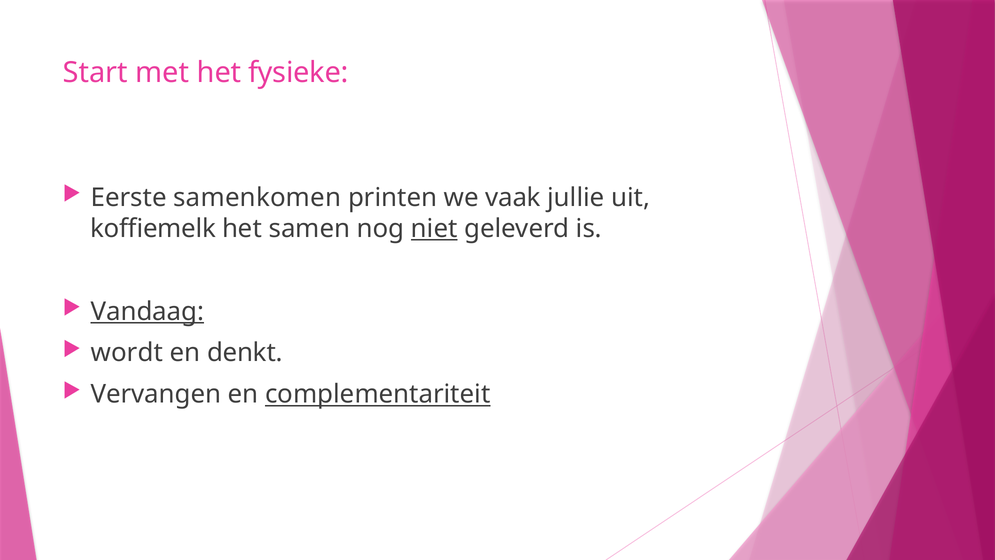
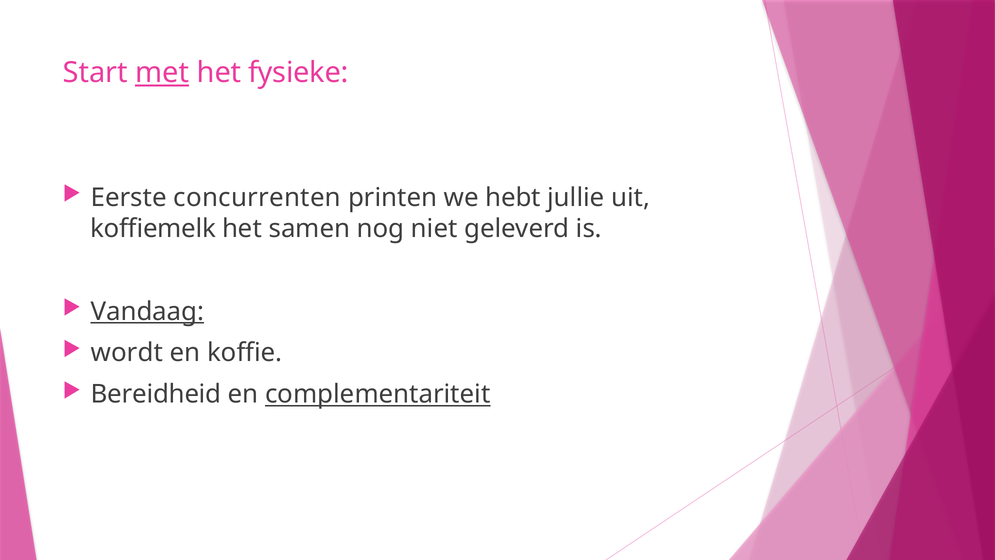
met underline: none -> present (162, 73)
samenkomen: samenkomen -> concurrenten (257, 197)
vaak: vaak -> hebt (513, 197)
niet underline: present -> none (434, 228)
denkt: denkt -> koffie (245, 353)
Vervangen: Vervangen -> Bereidheid (156, 394)
